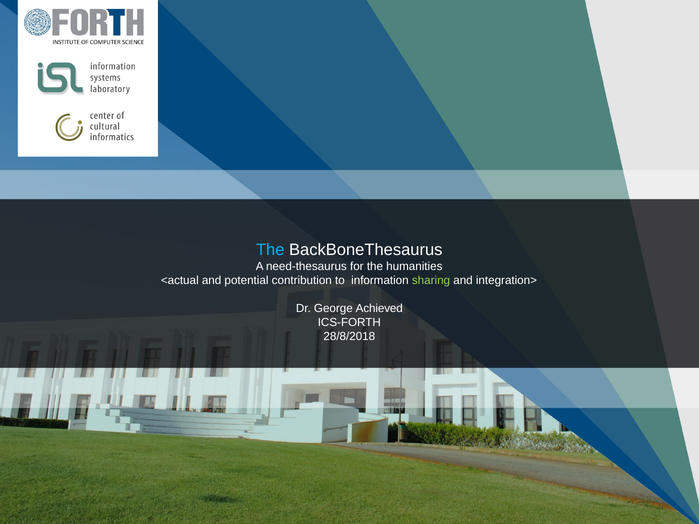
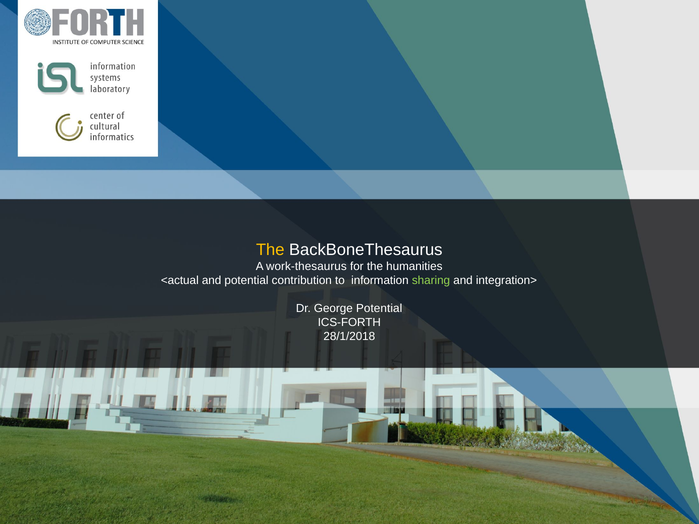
The colour: light blue -> yellow (270, 250)
need-thesaurus: need-thesaurus -> work-thesaurus (306, 267)
George Achieved: Achieved -> Potential (379, 308)
28/8/2018: 28/8/2018 -> 28/1/2018 (349, 336)
